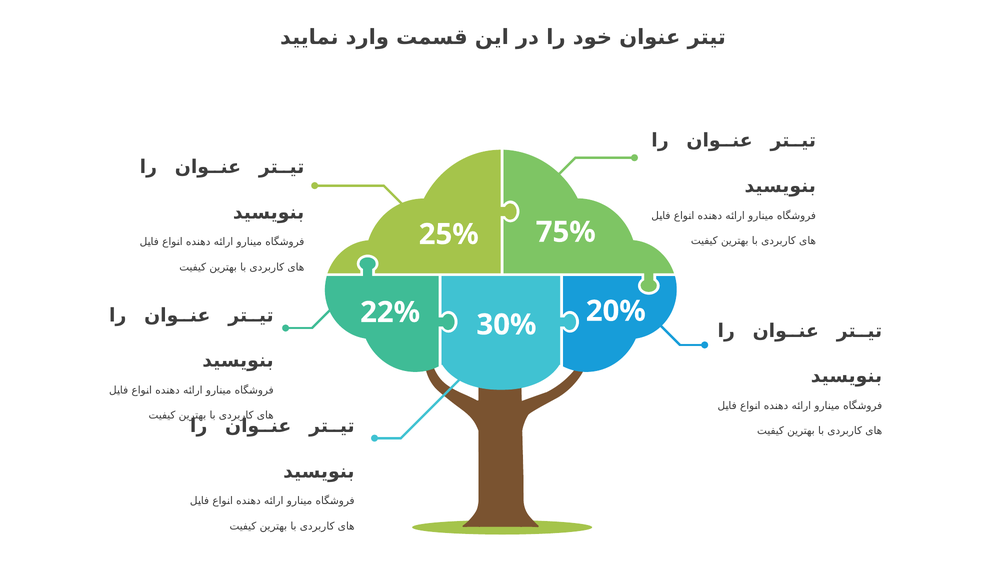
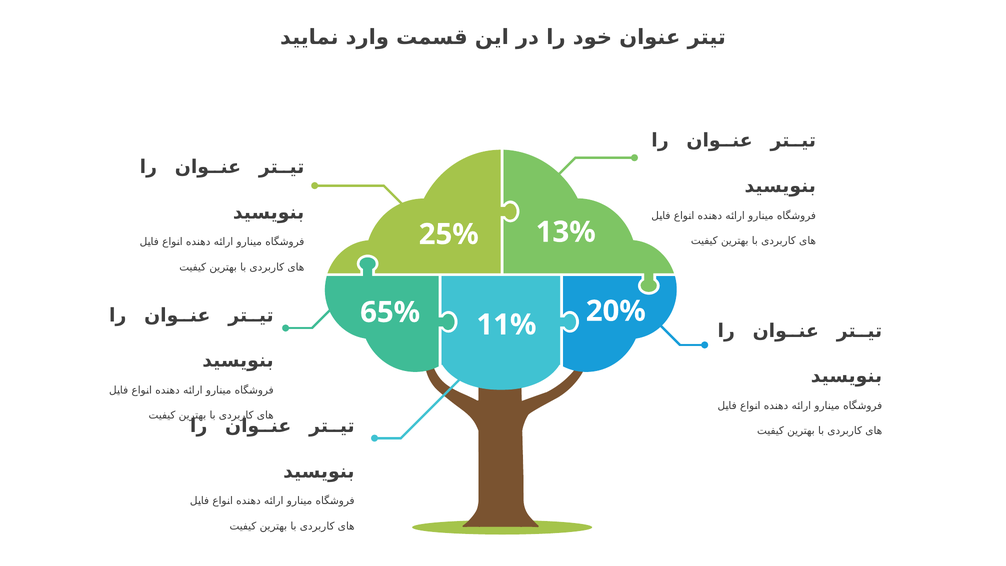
75%: 75% -> 13% (566, 232)
22%: 22% -> 65% (390, 312)
30%: 30% -> 11% (506, 325)
